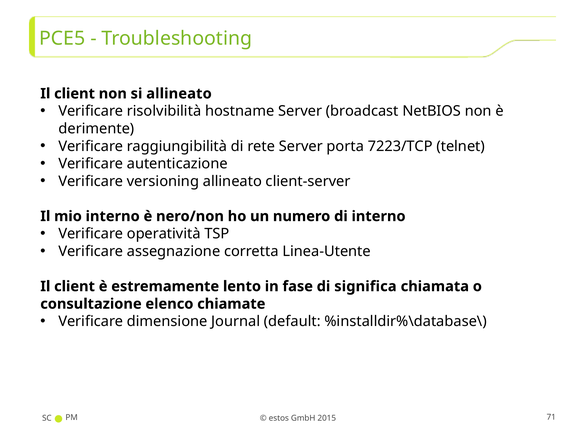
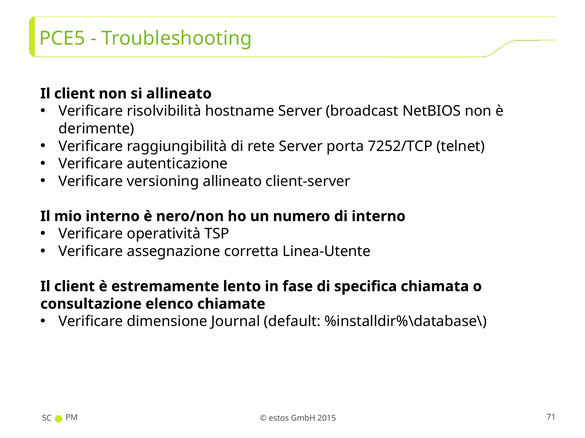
7223/TCP: 7223/TCP -> 7252/TCP (400, 146)
significa: significa -> specifica (366, 287)
